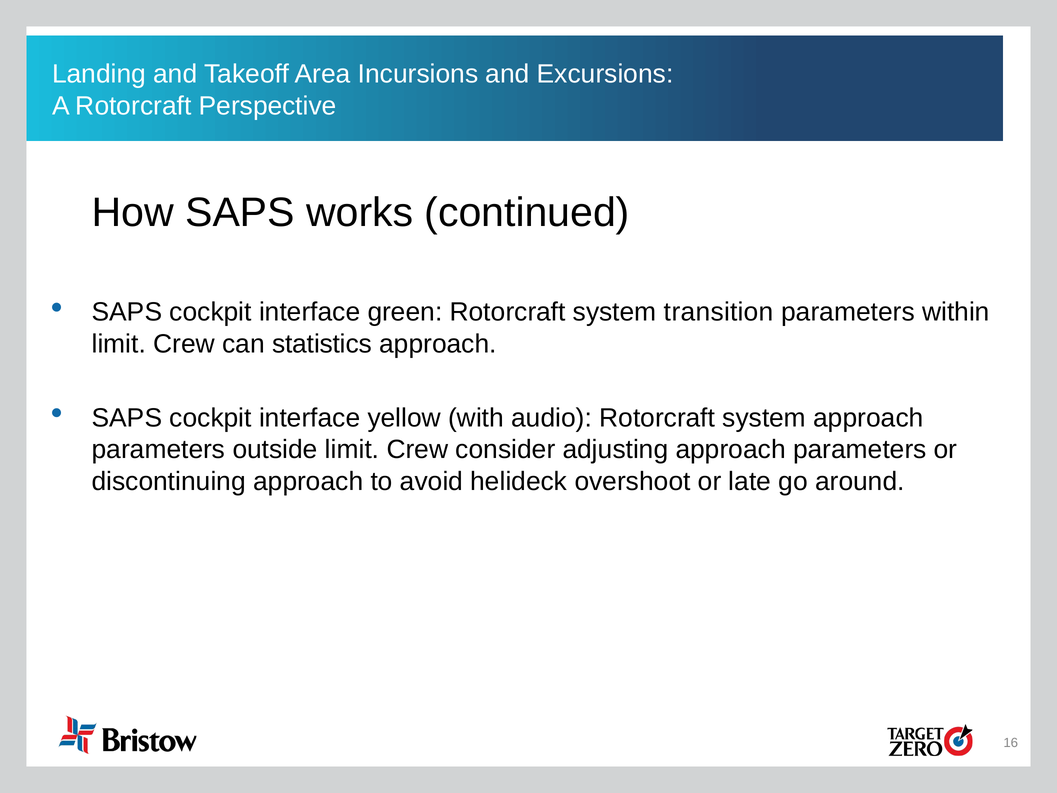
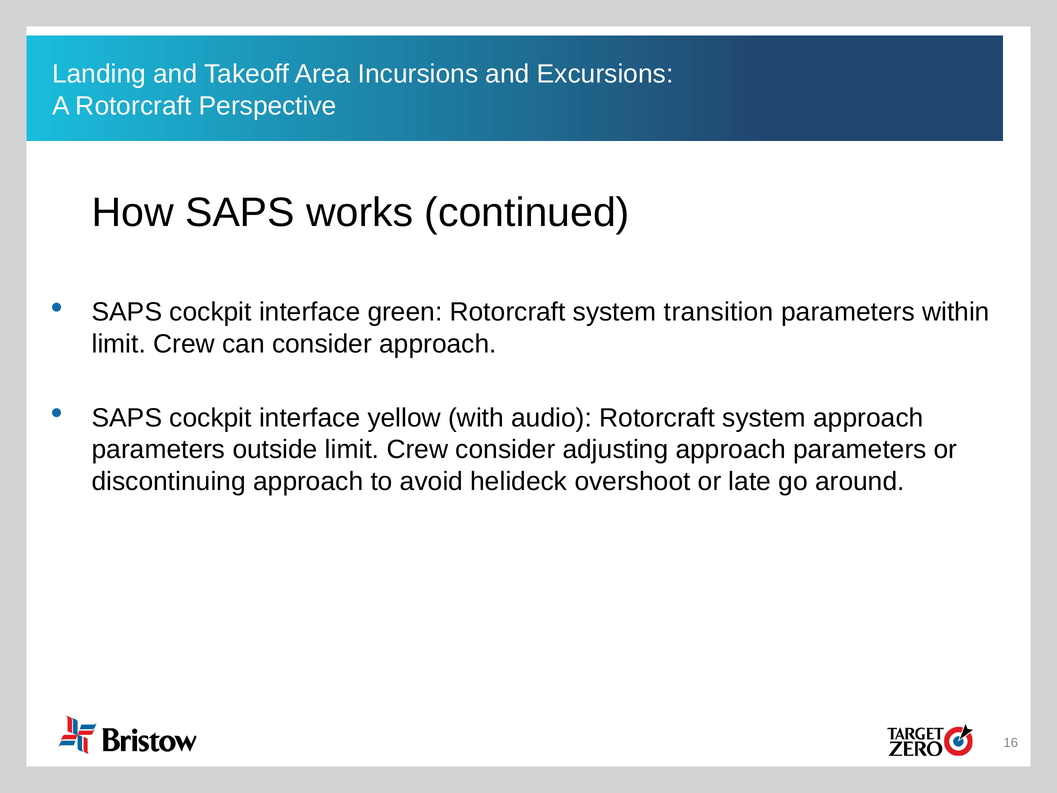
can statistics: statistics -> consider (322, 344)
